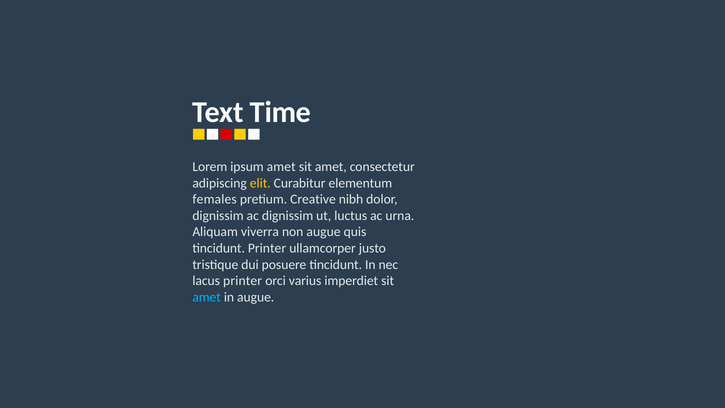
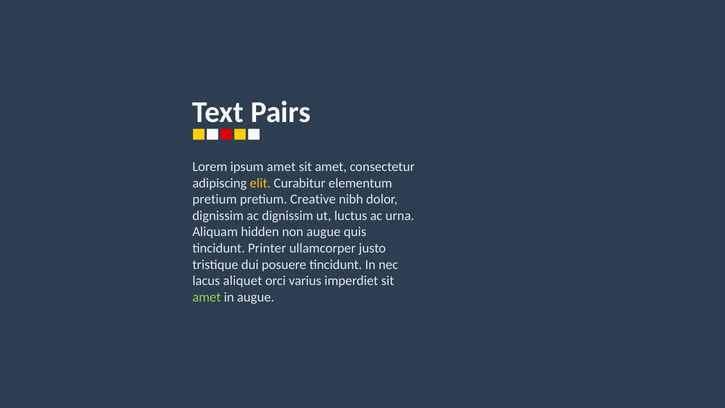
Time: Time -> Pairs (281, 112)
females: females -> pretium (215, 199)
viverra: viverra -> hidden (260, 232)
lacus printer: printer -> aliquet (243, 281)
amet colour: light blue -> light green (207, 297)
